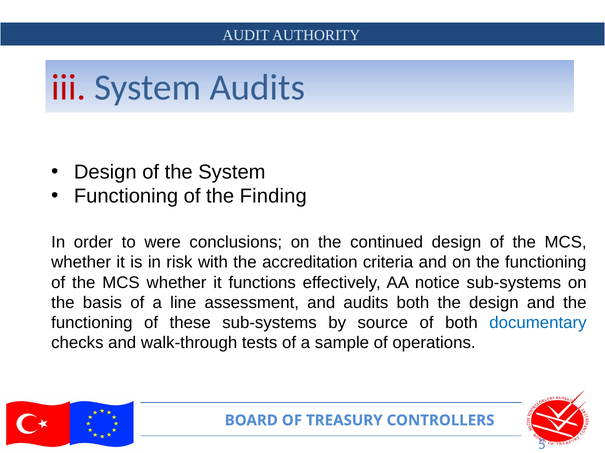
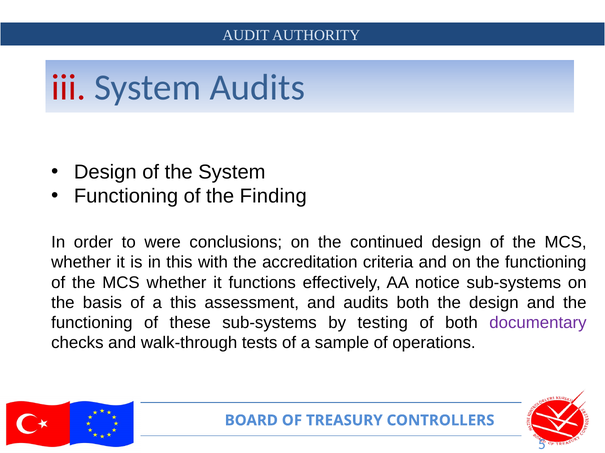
in risk: risk -> this (179, 263)
a line: line -> this (183, 303)
source: source -> testing (383, 323)
documentary colour: blue -> purple (538, 323)
